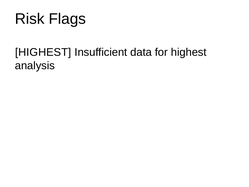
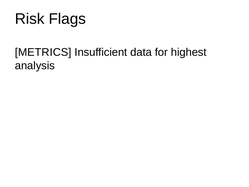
HIGHEST: HIGHEST -> METRICS (43, 52)
